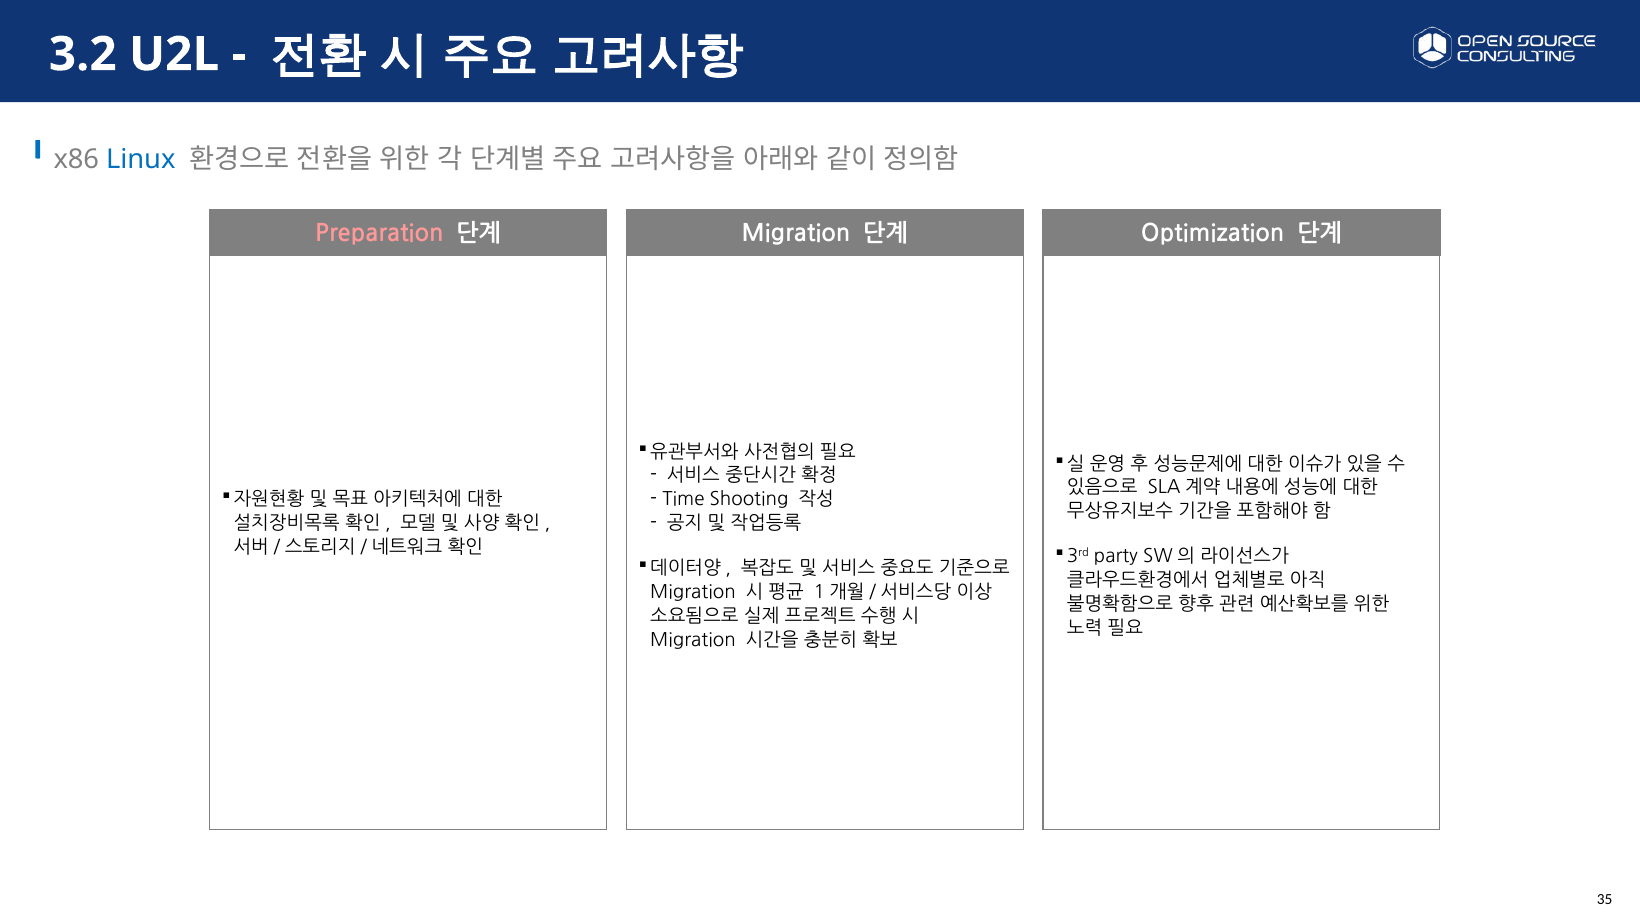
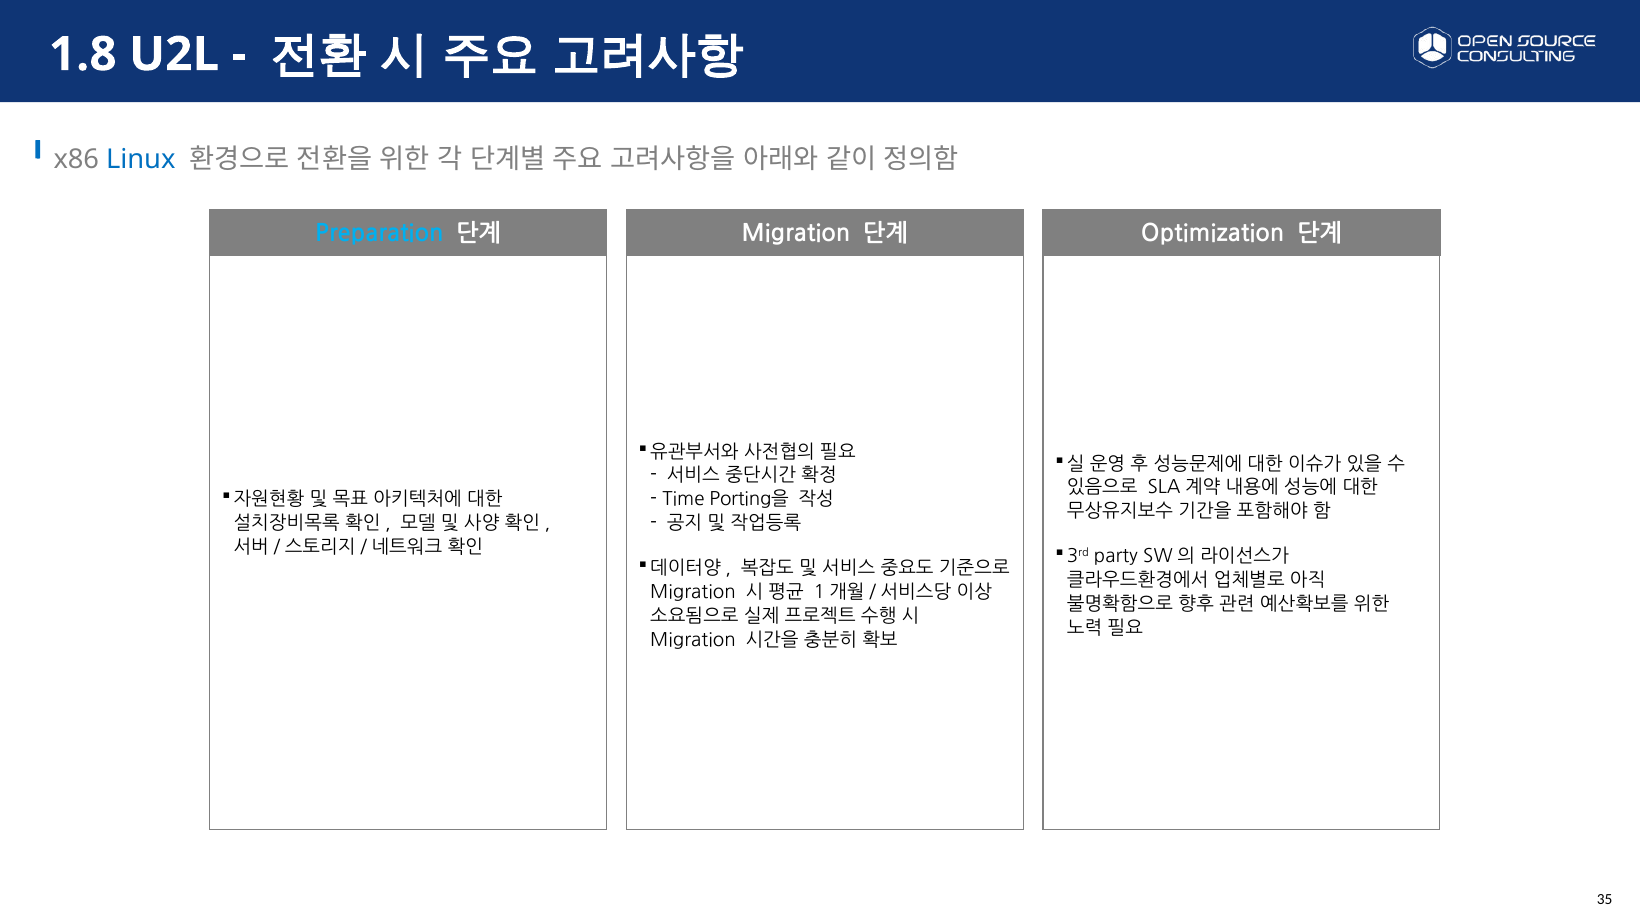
3.2: 3.2 -> 1.8 (83, 54)
Preparation colour: pink -> light blue (379, 234)
Shooting: Shooting -> Porting을 (749, 499)
